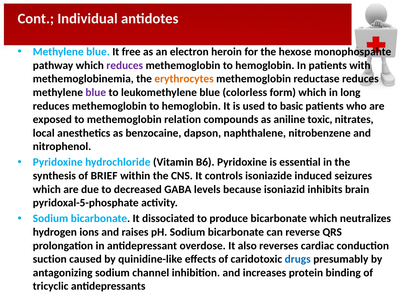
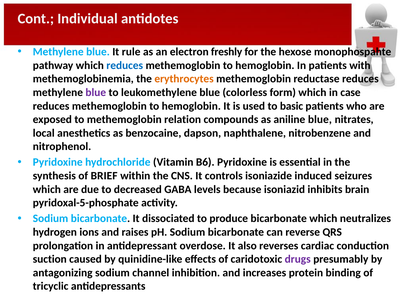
free: free -> rule (131, 52)
heroin: heroin -> freshly (227, 52)
reduces colour: purple -> blue (125, 66)
long: long -> case (350, 93)
aniline toxic: toxic -> blue (320, 120)
drugs colour: blue -> purple (298, 260)
